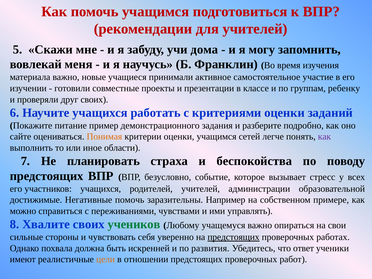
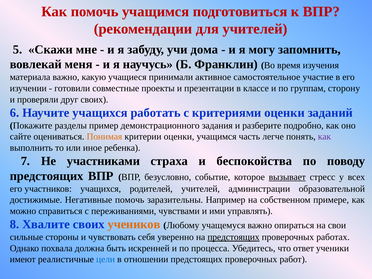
новые: новые -> какую (94, 77)
ребенку: ребенку -> сторону (344, 88)
питание: питание -> разделы (71, 126)
сетей: сетей -> часть (249, 137)
области: области -> ребенка (122, 148)
планировать: планировать -> участниками (103, 161)
вызывает underline: none -> present (287, 177)
учеников colour: green -> orange (134, 224)
развития: развития -> процесса (210, 248)
цели colour: orange -> blue (106, 259)
